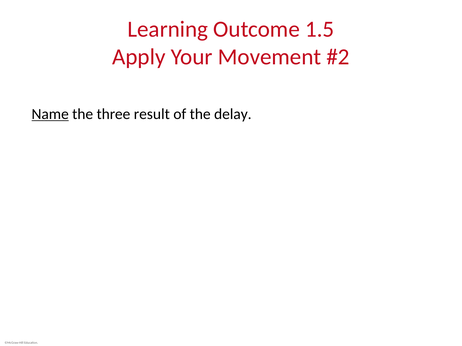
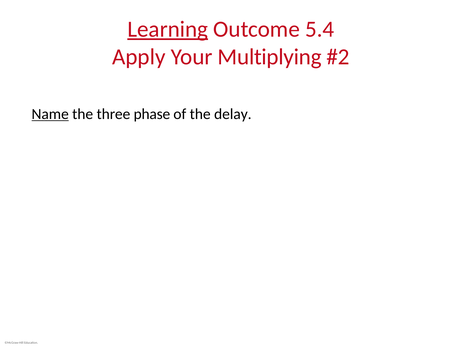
Learning underline: none -> present (168, 29)
1.5: 1.5 -> 5.4 (320, 29)
Movement: Movement -> Multiplying (270, 57)
result: result -> phase (152, 114)
